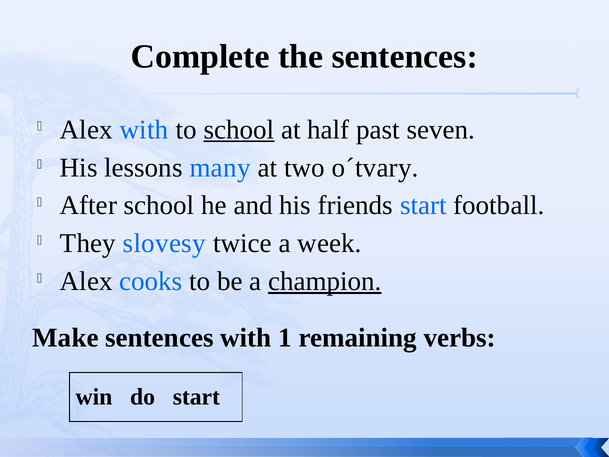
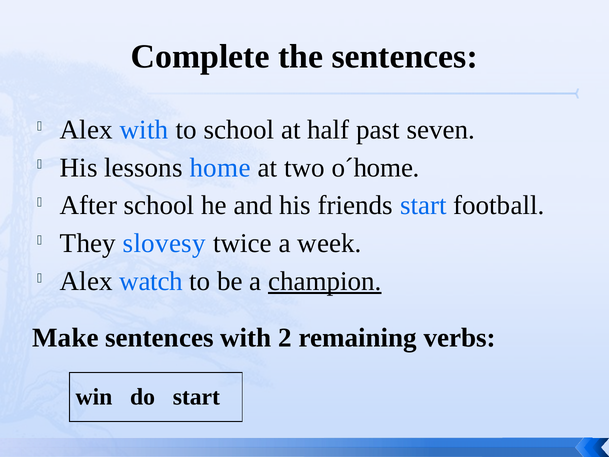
school underline: present -> none (239, 130)
many: many -> home (220, 168)
o´tvary: o´tvary -> o´home (376, 168)
cooks: cooks -> watch (151, 281)
1: 1 -> 2 (285, 338)
